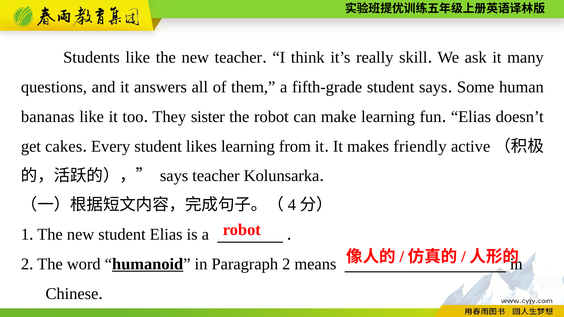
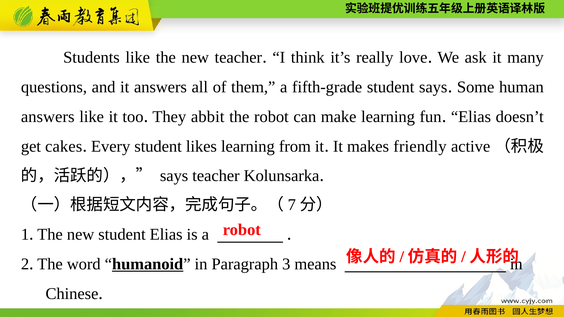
skill: skill -> love (413, 58)
bananas: bananas -> answers (48, 117)
sister: sister -> abbit (208, 117)
4: 4 -> 7 (292, 205)
Paragraph 2: 2 -> 3 (286, 264)
